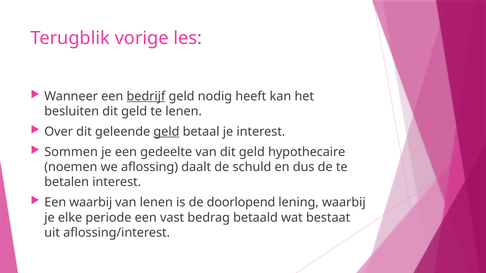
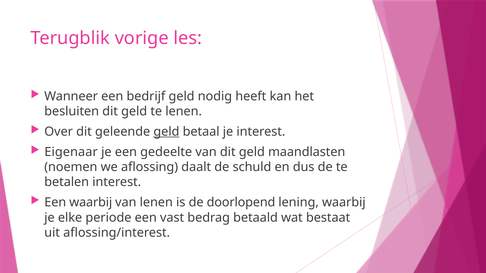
bedrijf underline: present -> none (146, 96)
Sommen: Sommen -> Eigenaar (71, 152)
hypothecaire: hypothecaire -> maandlasten (307, 152)
